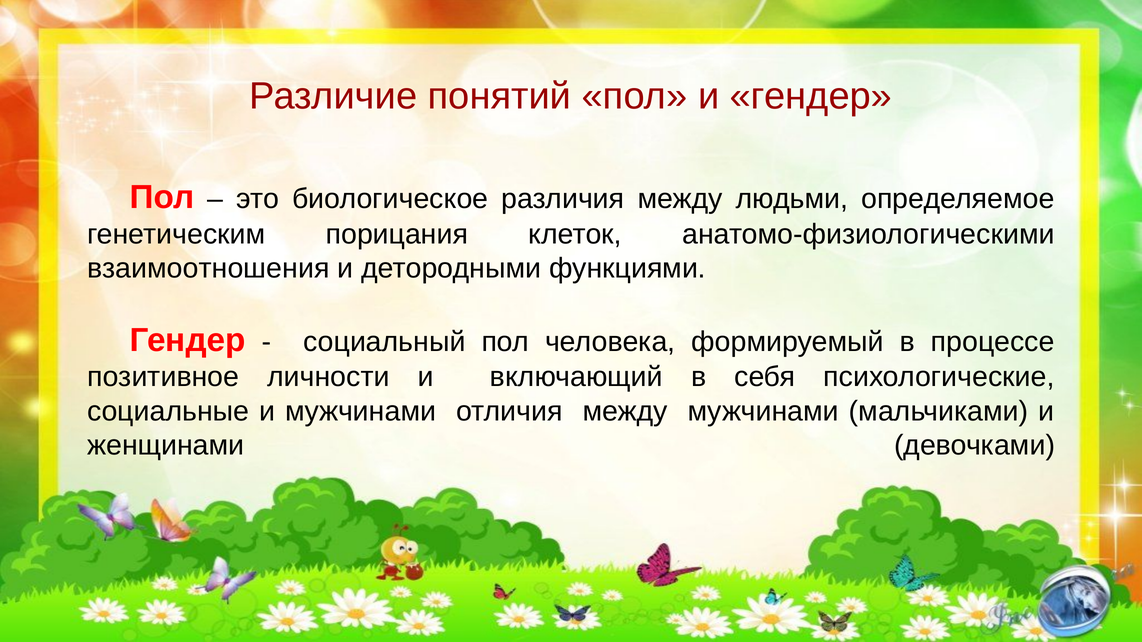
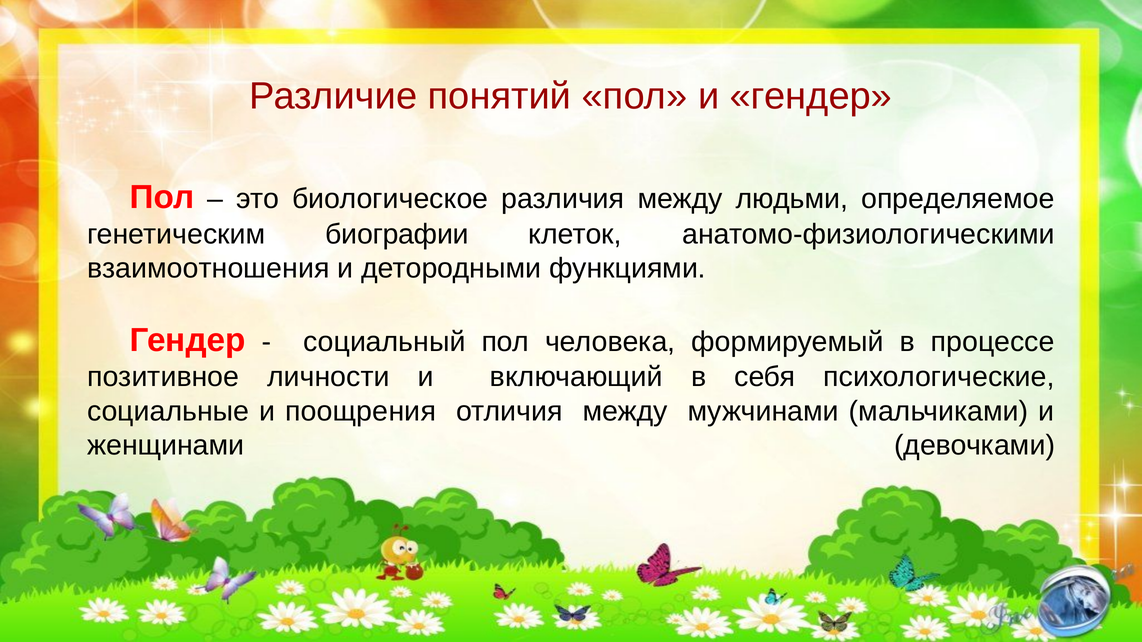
порицания: порицания -> биографии (397, 234)
и мужчинами: мужчинами -> поощрения (361, 411)
